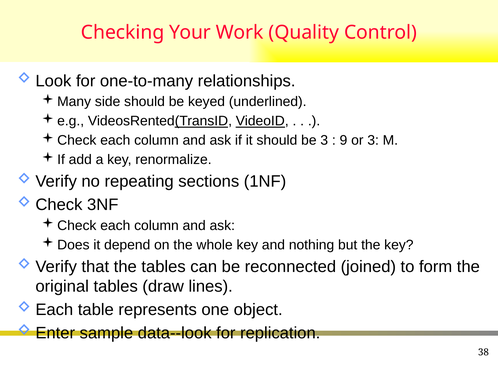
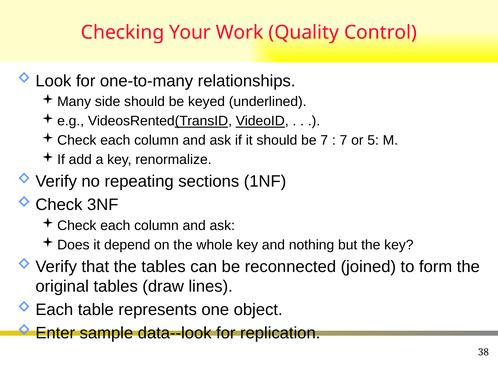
be 3: 3 -> 7 (324, 141)
9: 9 -> 7 (343, 141)
or 3: 3 -> 5 (373, 141)
